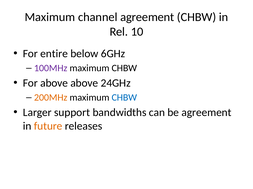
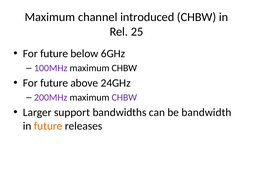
channel agreement: agreement -> introduced (147, 17)
10: 10 -> 25 (137, 32)
entire: entire -> future (54, 54)
above: above -> future (54, 83)
200MHz colour: orange -> purple (51, 98)
CHBW colour: blue -> purple (124, 98)
be agreement: agreement -> bandwidth (206, 113)
